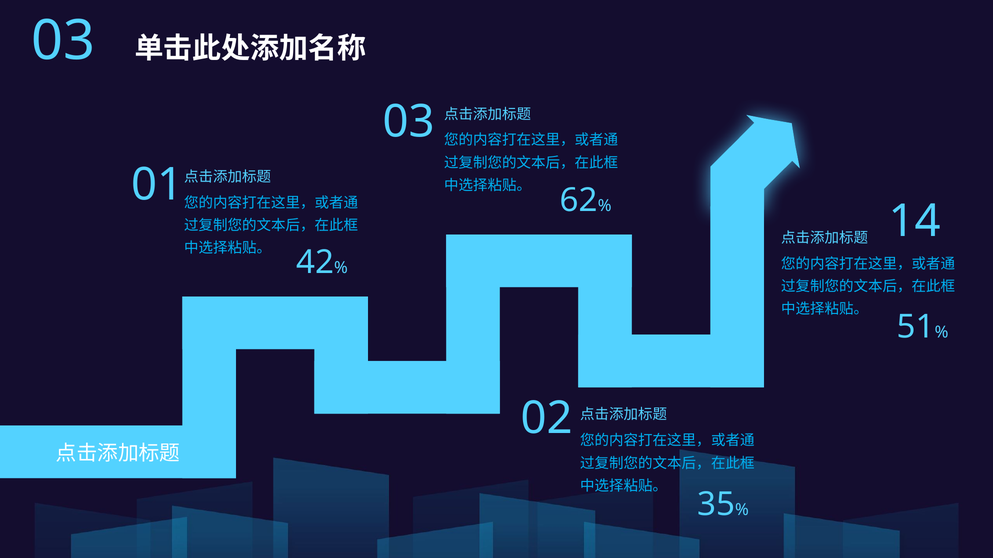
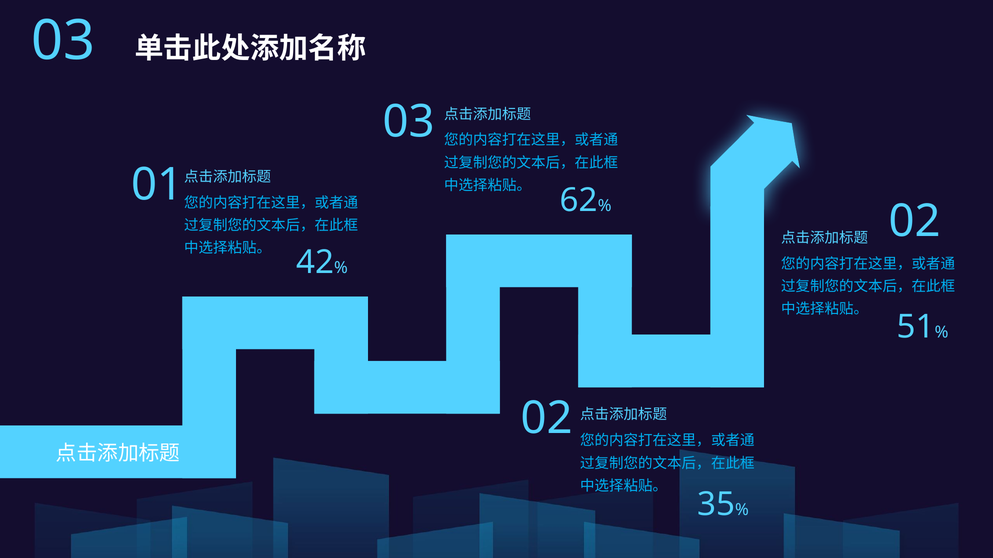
14: 14 -> 02 (915, 222)
